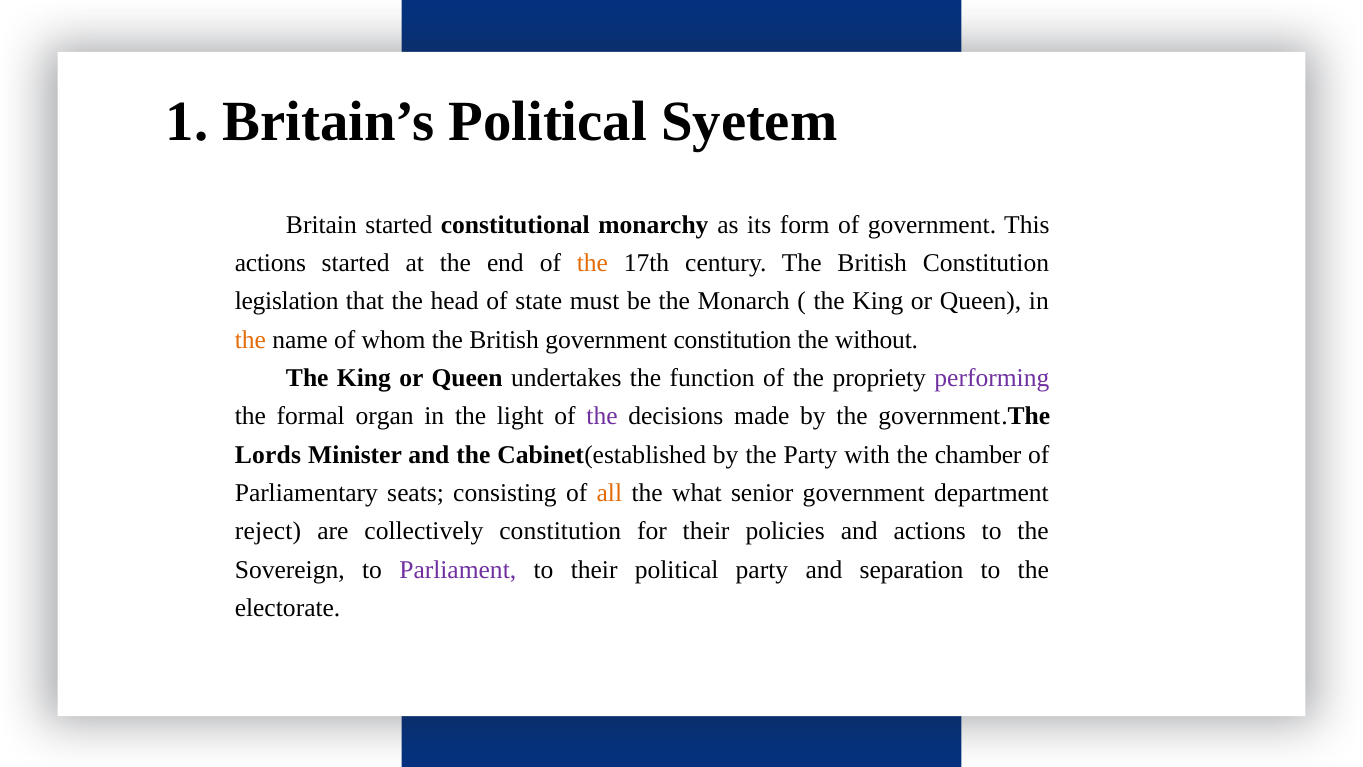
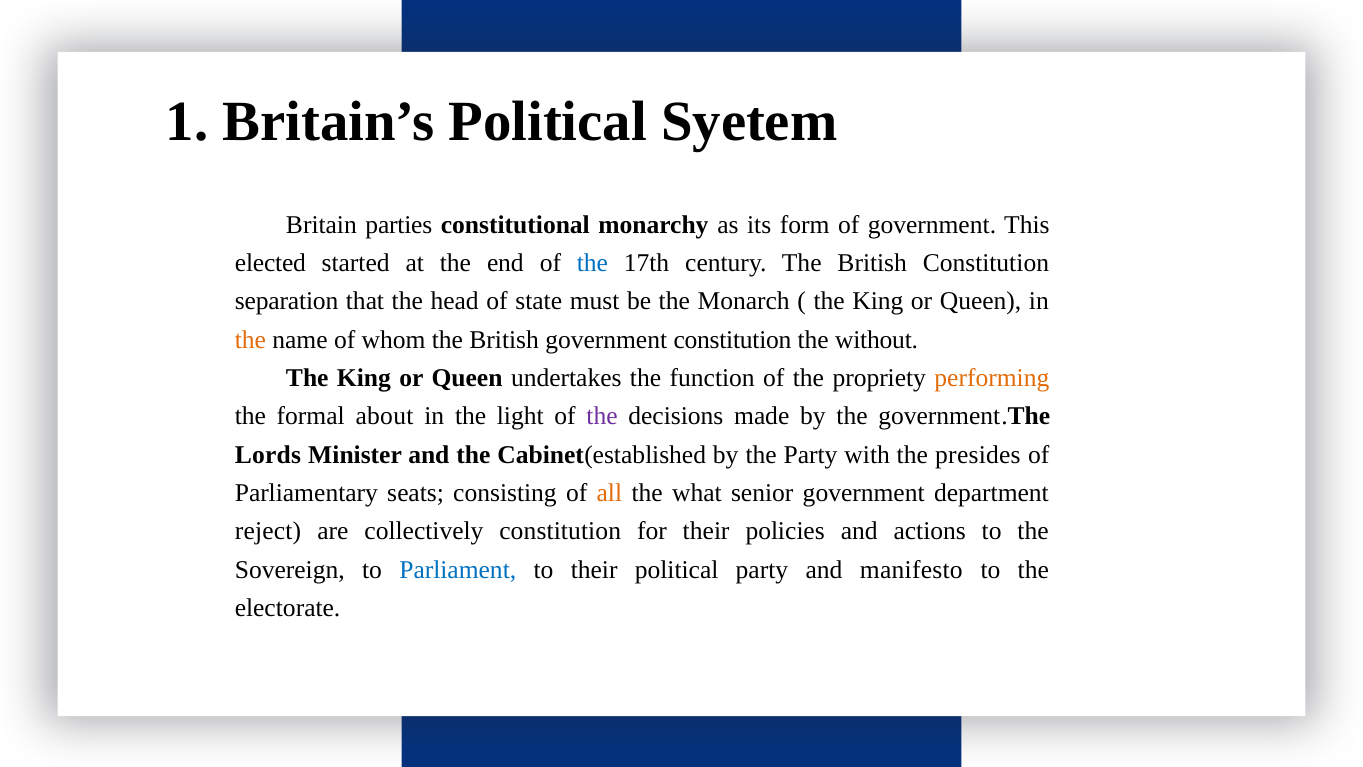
Britain started: started -> parties (399, 225)
actions: actions -> elected (270, 263)
the colour: orange -> blue (592, 263)
legislation: legislation -> separation (287, 301)
performing colour: purple -> orange (992, 378)
organ: organ -> about (384, 416)
chamber: chamber -> presides (978, 454)
Parliament colour: purple -> blue (458, 569)
separation: separation -> manifesto (911, 569)
